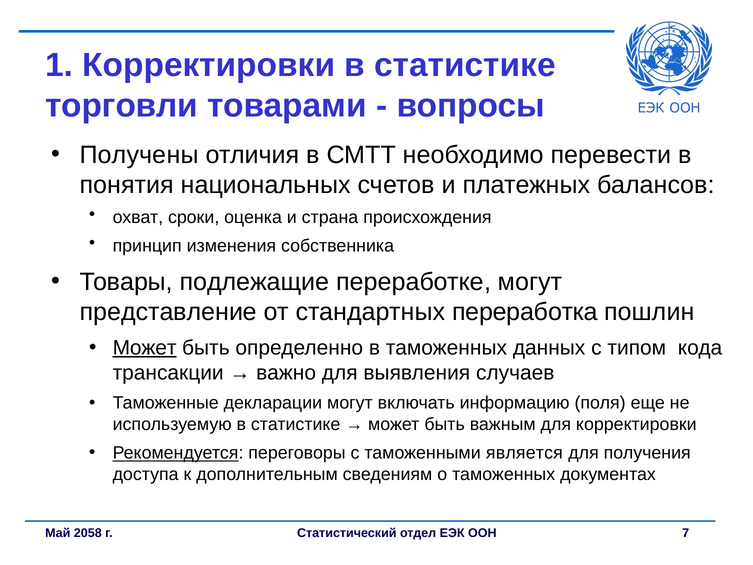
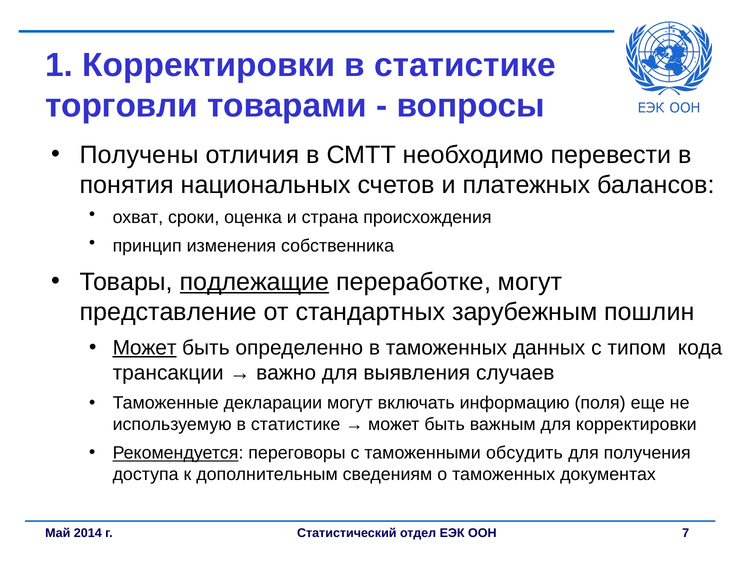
подлежащие underline: none -> present (255, 282)
переработка: переработка -> зарубежным (525, 312)
является: является -> обсудить (524, 453)
2058: 2058 -> 2014 (88, 533)
